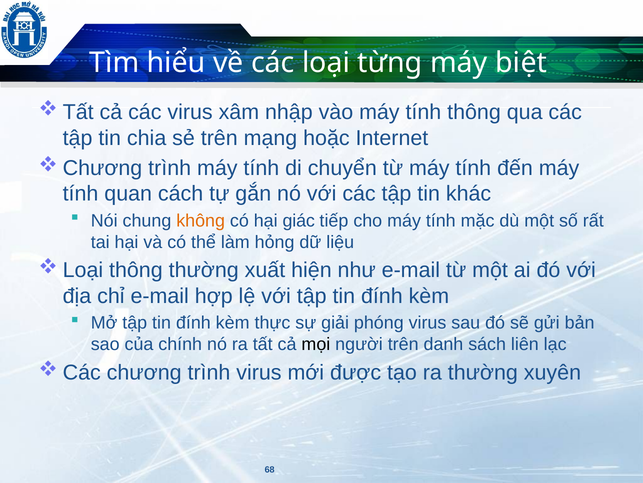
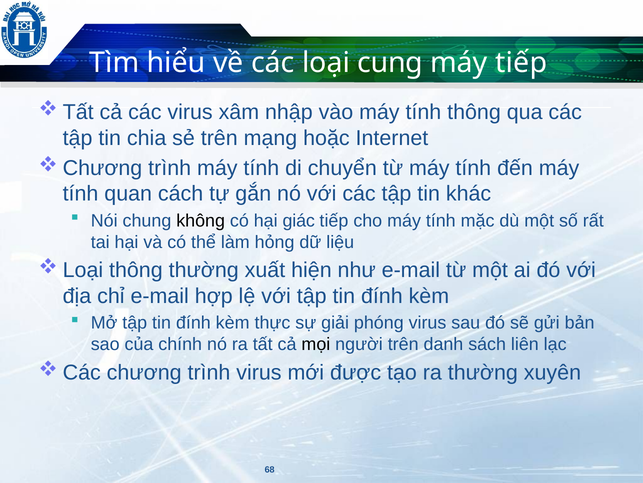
từng: từng -> cung (390, 63)
máy biệt: biệt -> tiếp (521, 63)
không colour: orange -> black (201, 220)
